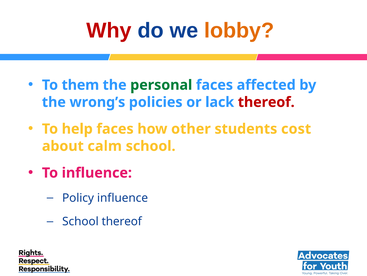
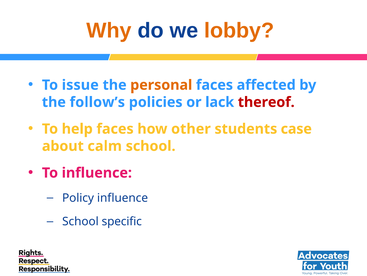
Why colour: red -> orange (109, 31)
them: them -> issue (80, 85)
personal colour: green -> orange (161, 85)
wrong’s: wrong’s -> follow’s (97, 102)
cost: cost -> case (296, 129)
School thereof: thereof -> specific (122, 221)
